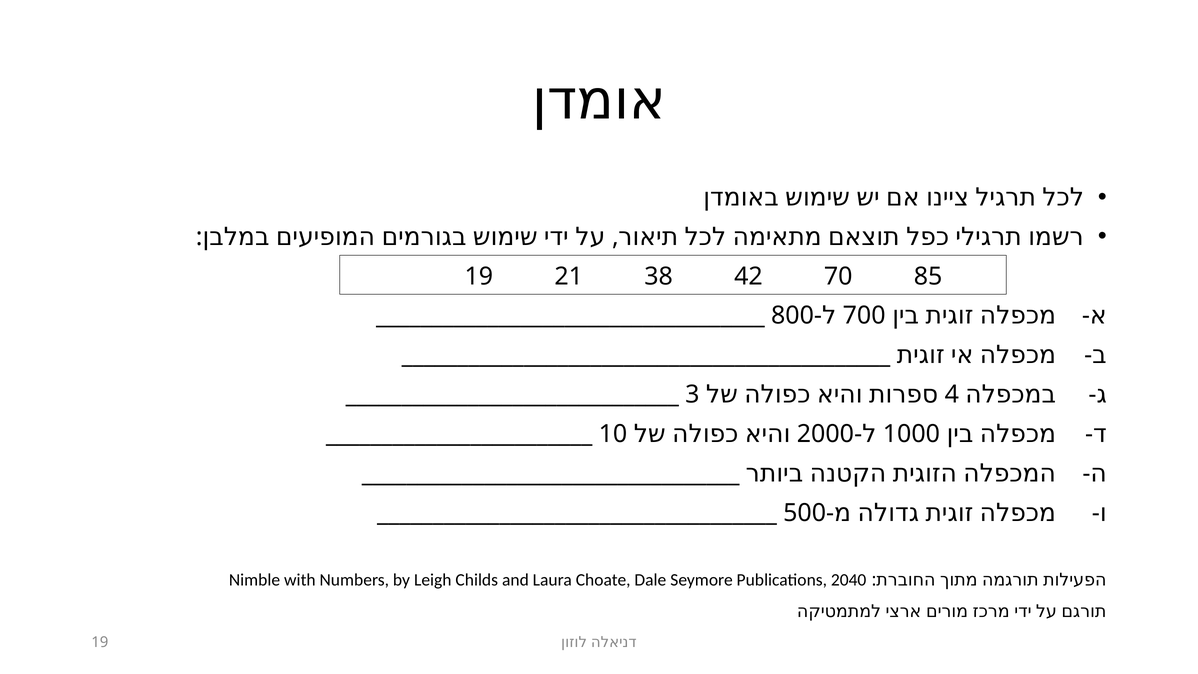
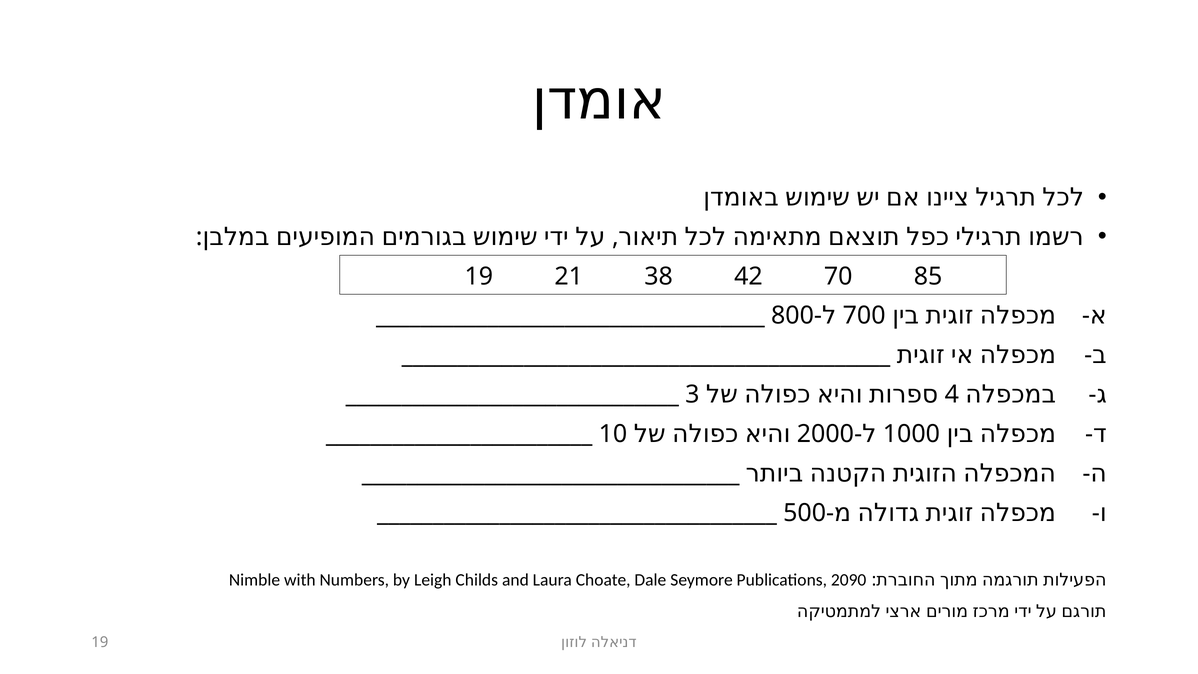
2040: 2040 -> 2090 (849, 580)
